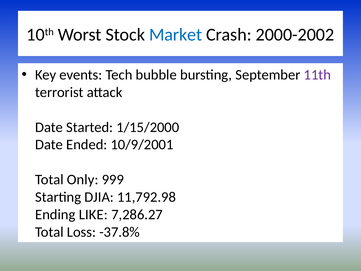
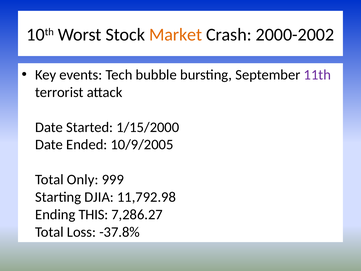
Market colour: blue -> orange (176, 35)
10/9/2001: 10/9/2001 -> 10/9/2005 (142, 145)
LIKE: LIKE -> THIS (93, 214)
